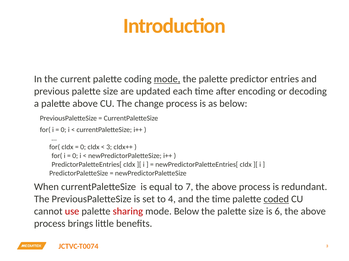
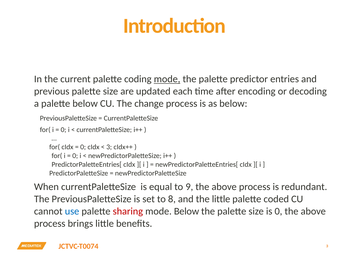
palette above: above -> below (85, 104)
7: 7 -> 9 (189, 187)
4: 4 -> 8 (172, 200)
the time: time -> little (221, 200)
coded underline: present -> none (276, 200)
use colour: red -> blue (72, 212)
is 6: 6 -> 0 (278, 212)
